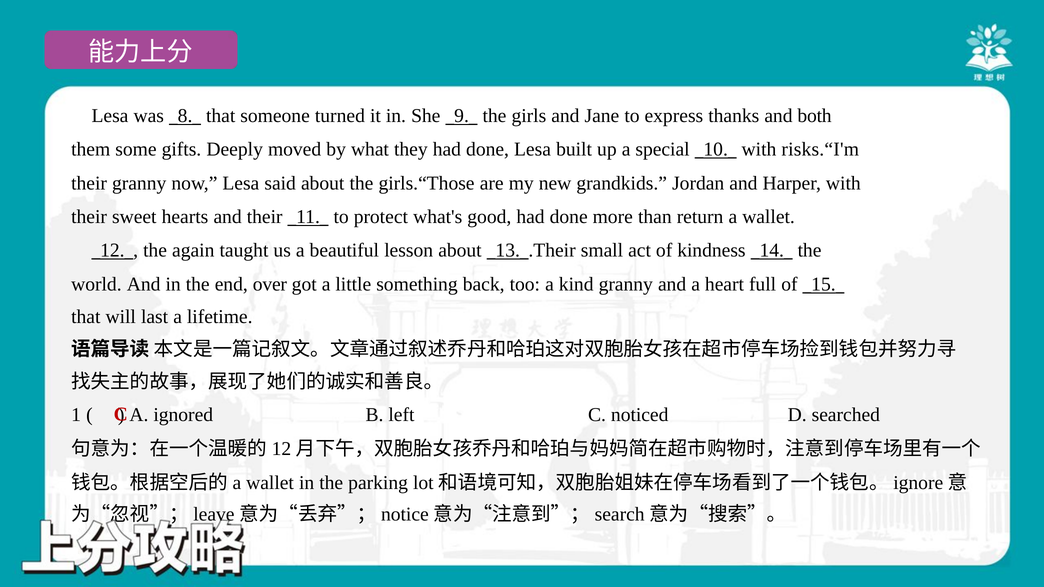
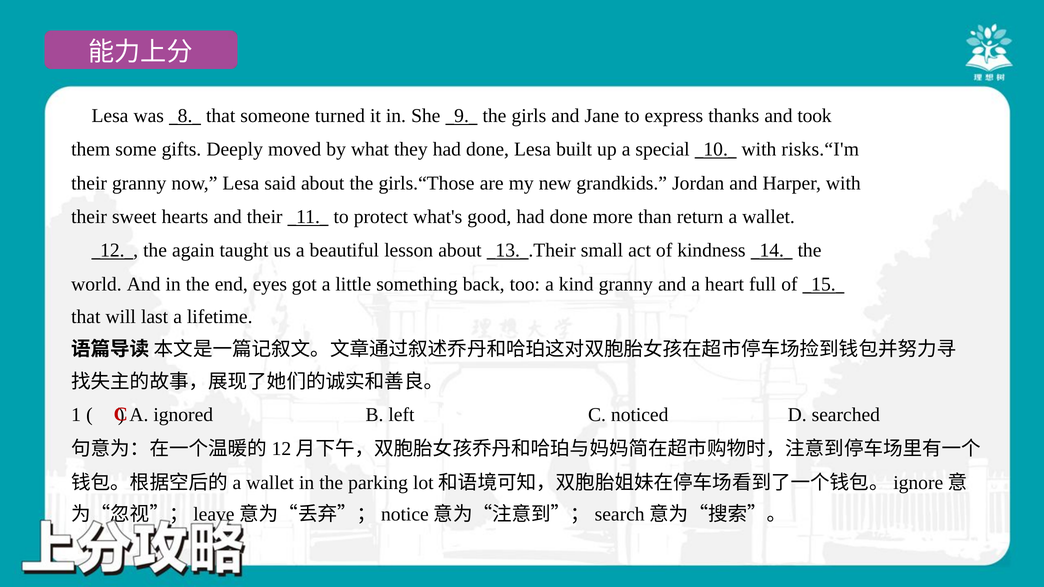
both: both -> took (815, 116)
over: over -> eyes (270, 284)
